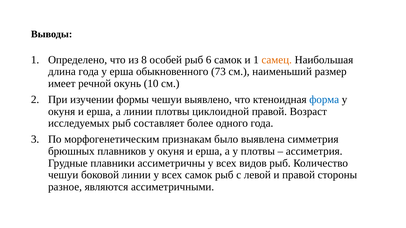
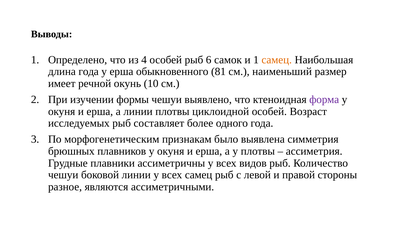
8: 8 -> 4 (144, 60)
73: 73 -> 81 (218, 72)
форма colour: blue -> purple (324, 100)
циклоидной правой: правой -> особей (269, 112)
всех самок: самок -> самец (199, 175)
